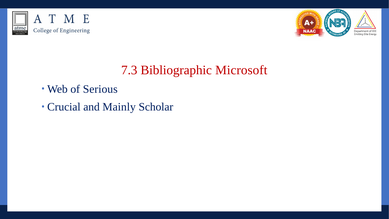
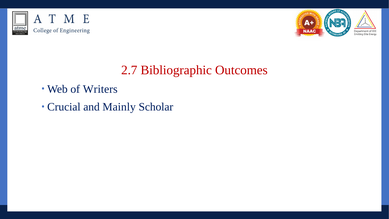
7.3: 7.3 -> 2.7 (129, 70)
Microsoft: Microsoft -> Outcomes (241, 70)
Serious: Serious -> Writers (100, 89)
